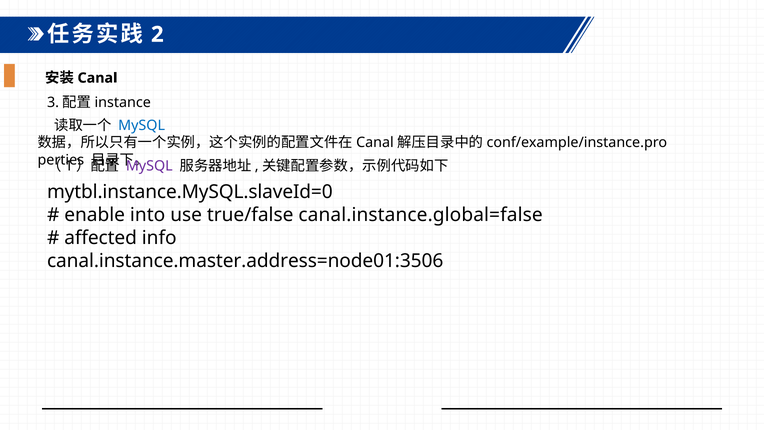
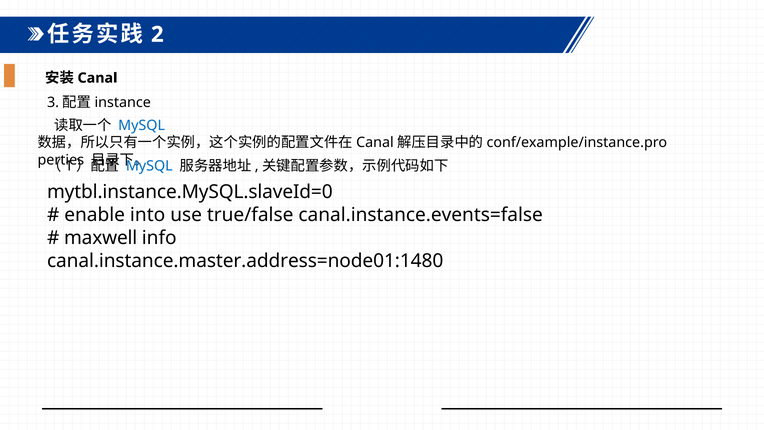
MySQL colour: purple -> blue (149, 166)
canal.instance.global=false: canal.instance.global=false -> canal.instance.events=false (421, 215)
affected: affected -> maxwell (101, 238)
canal.instance.master.address=node01:3506: canal.instance.master.address=node01:3506 -> canal.instance.master.address=node01:1480 (245, 261)
